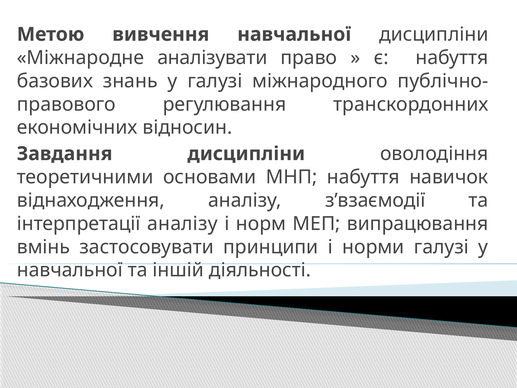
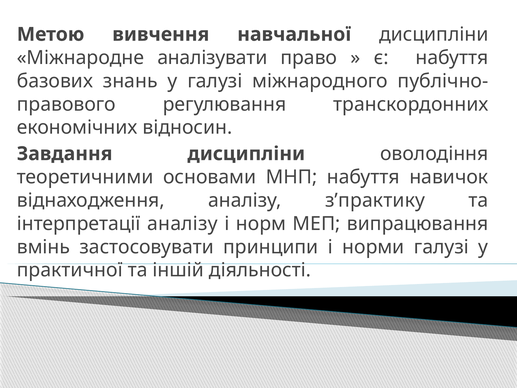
з’взаємодії: з’взаємодії -> з’практику (375, 200)
навчальної: навчальної -> практичної (70, 270)
